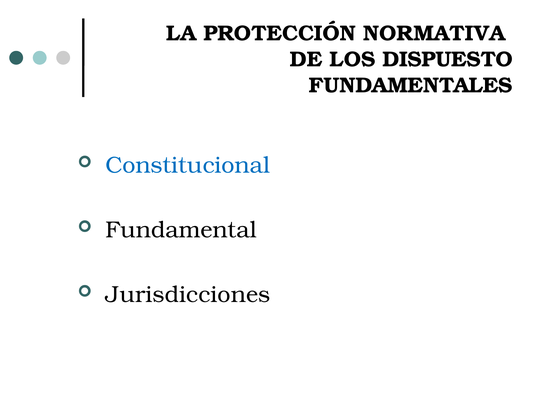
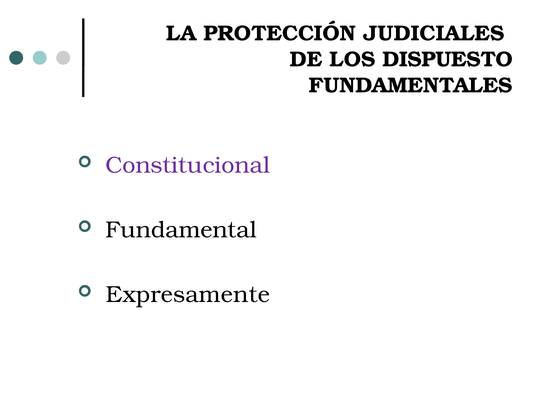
NORMATIVA: NORMATIVA -> JUDICIALES (434, 33)
Constitucional colour: blue -> purple (188, 165)
Jurisdicciones: Jurisdicciones -> Expresamente (188, 295)
